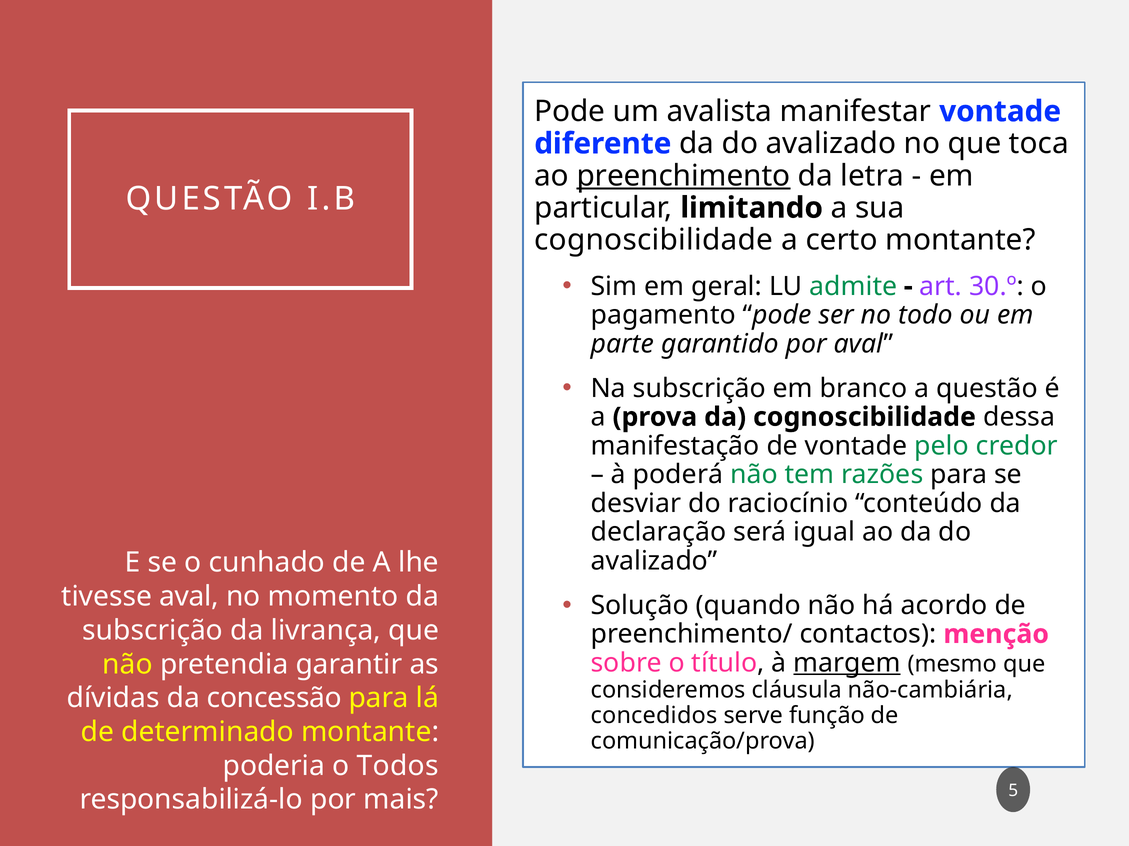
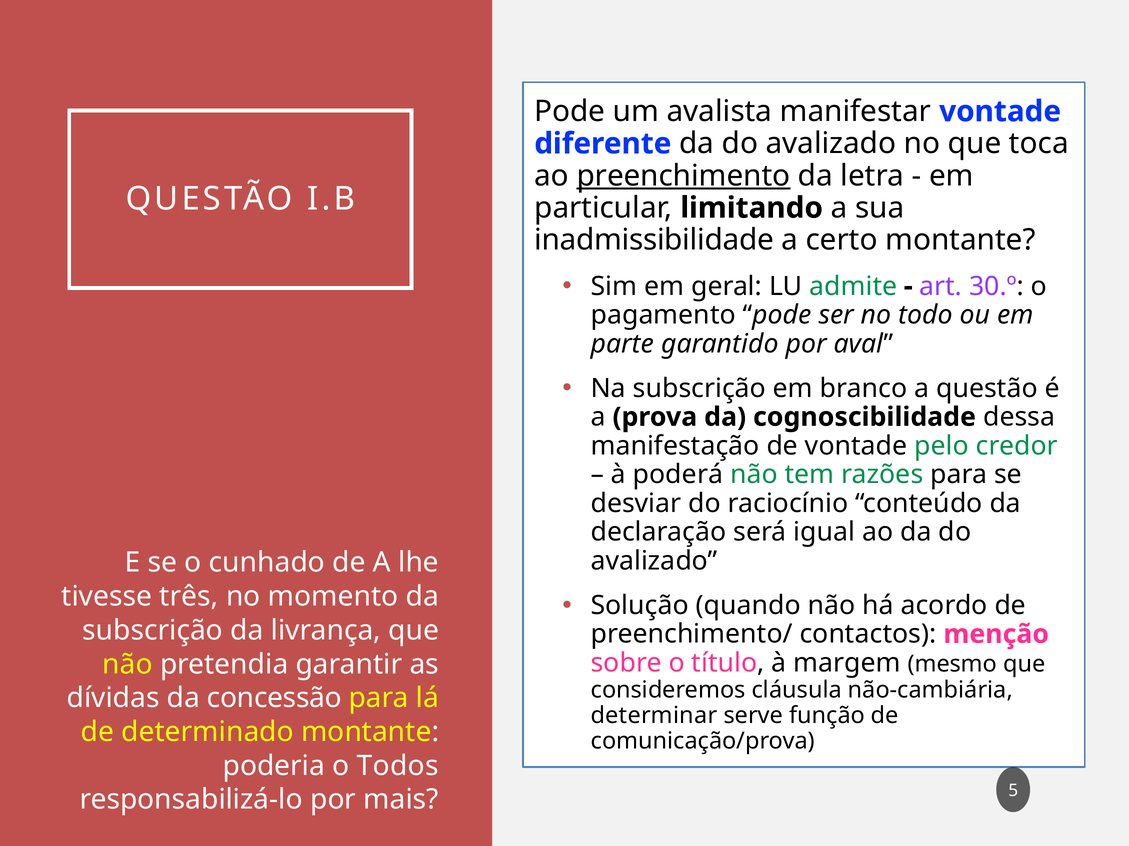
cognoscibilidade: cognoscibilidade -> inadmissibilidade (654, 240)
tivesse aval: aval -> três (189, 597)
margem underline: present -> none (847, 663)
concedidos: concedidos -> determinar (654, 716)
